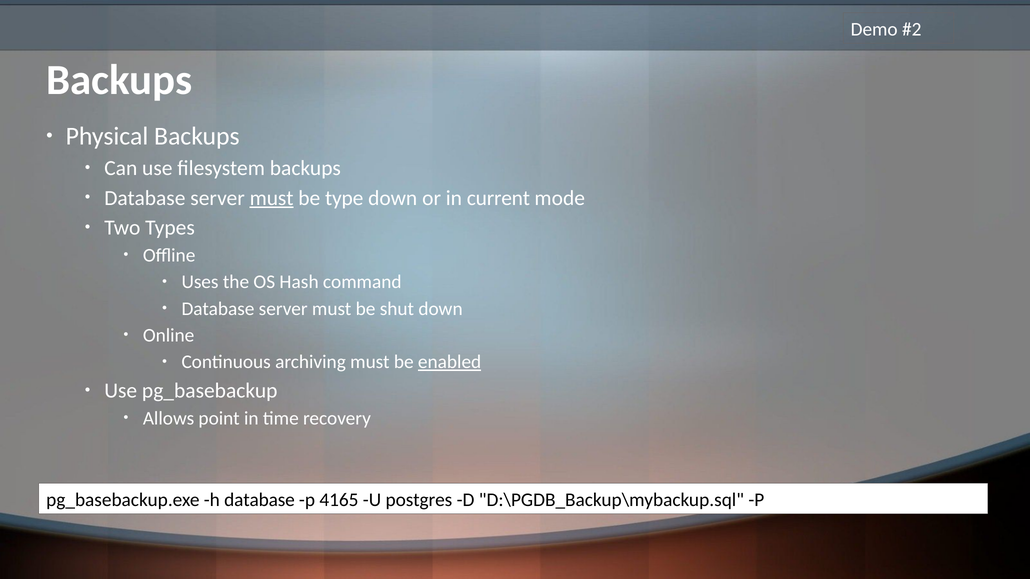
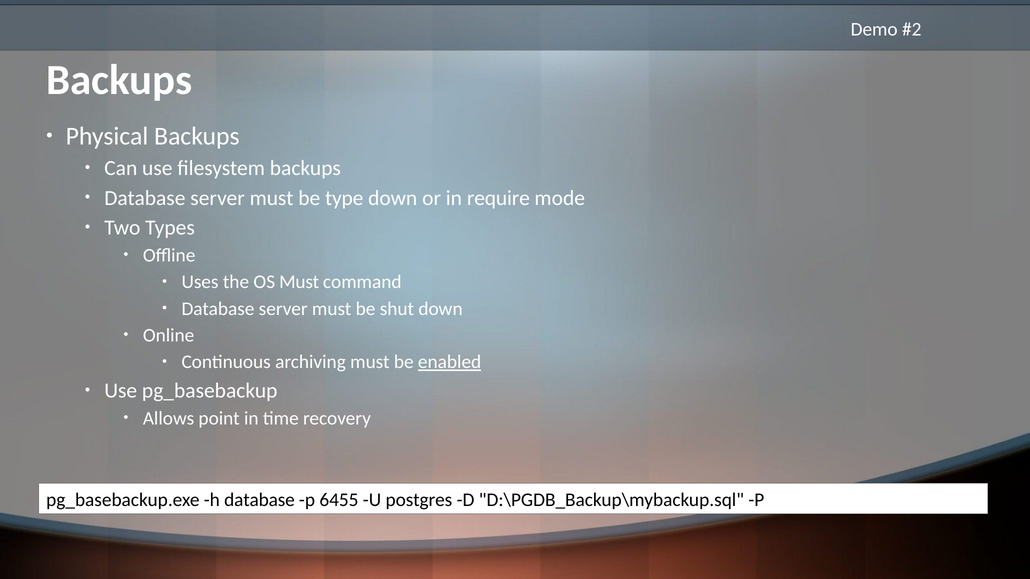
must underline: present -> none (272, 198)
current: current -> require (498, 198)
OS Hash: Hash -> Must (299, 282)
4165: 4165 -> 6455 (339, 500)
